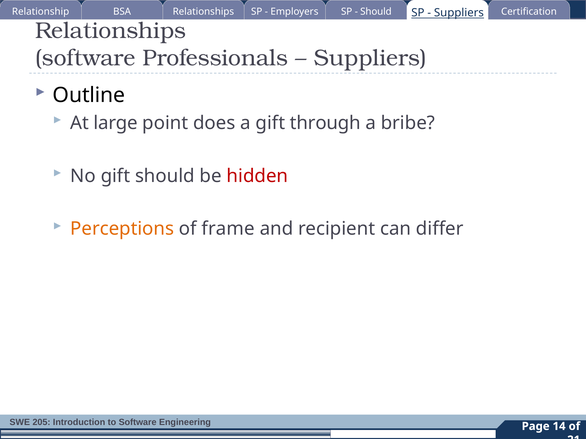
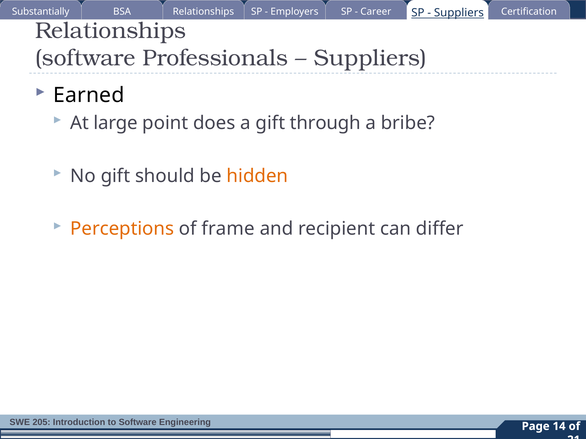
Relationship: Relationship -> Substantially (41, 11)
Should: Should -> Career (376, 11)
Outline: Outline -> Earned (89, 95)
hidden colour: red -> orange (257, 176)
